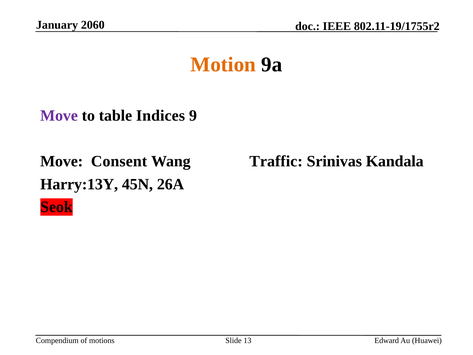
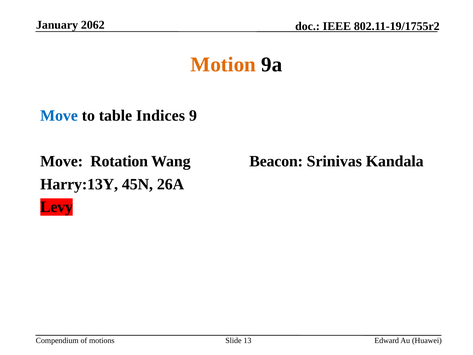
2060: 2060 -> 2062 (93, 25)
Move colour: purple -> blue (59, 115)
Consent: Consent -> Rotation (119, 161)
Traffic: Traffic -> Beacon (276, 161)
Seok: Seok -> Levy (57, 207)
